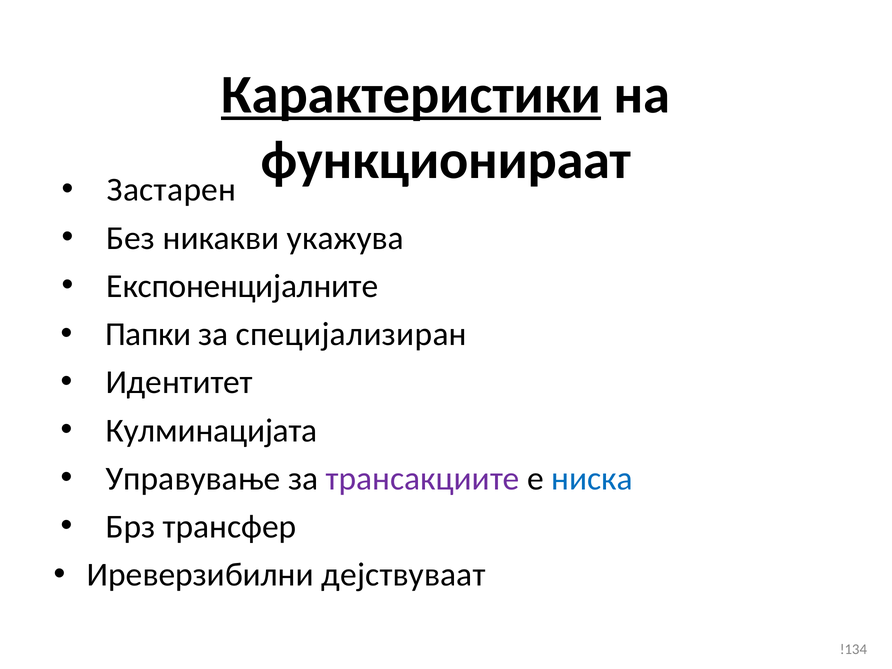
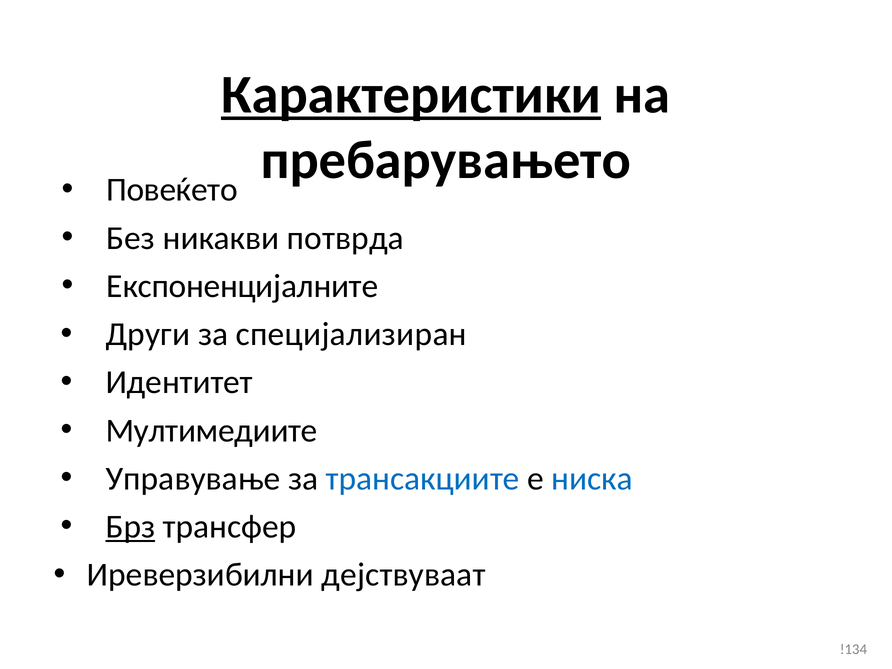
функционираат: функционираат -> пребарувањето (446, 160)
Застарен: Застарен -> Повеќето (172, 190)
укажува: укажува -> потврда (345, 238)
Папки: Папки -> Други (148, 334)
Кулминацијата: Кулминацијата -> Мултимедиите (212, 430)
трансакциите colour: purple -> blue (423, 479)
Брз underline: none -> present (130, 527)
